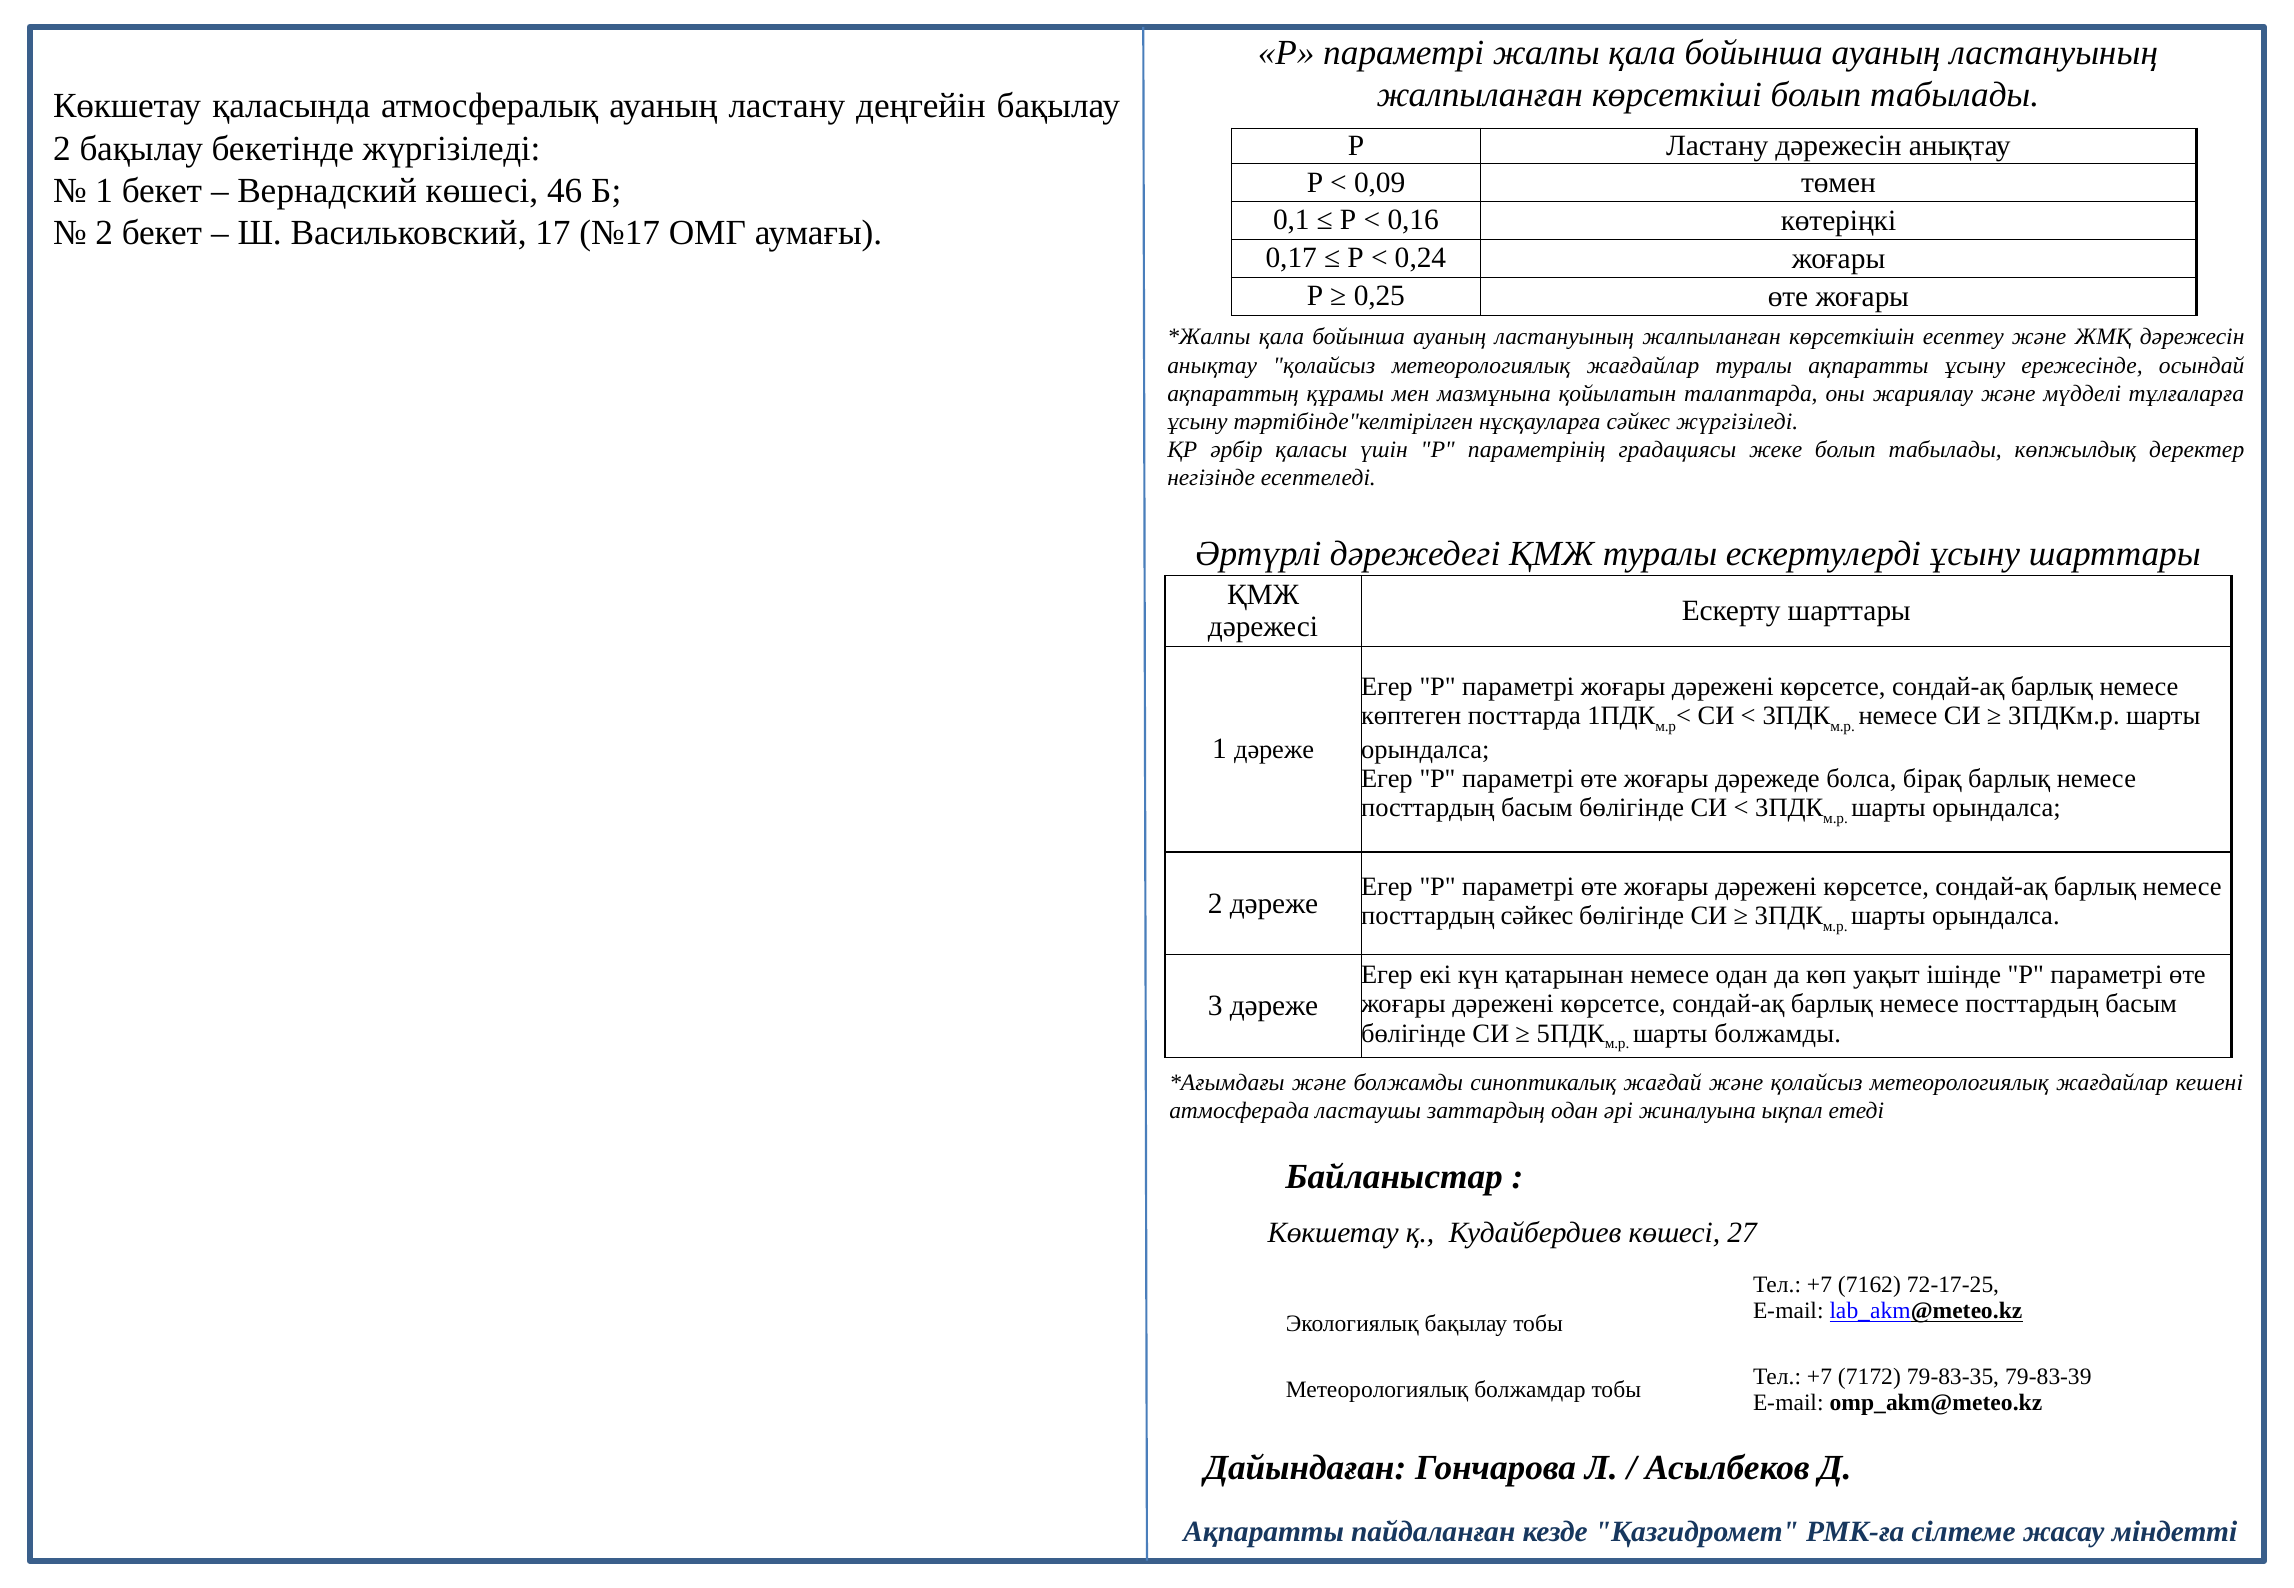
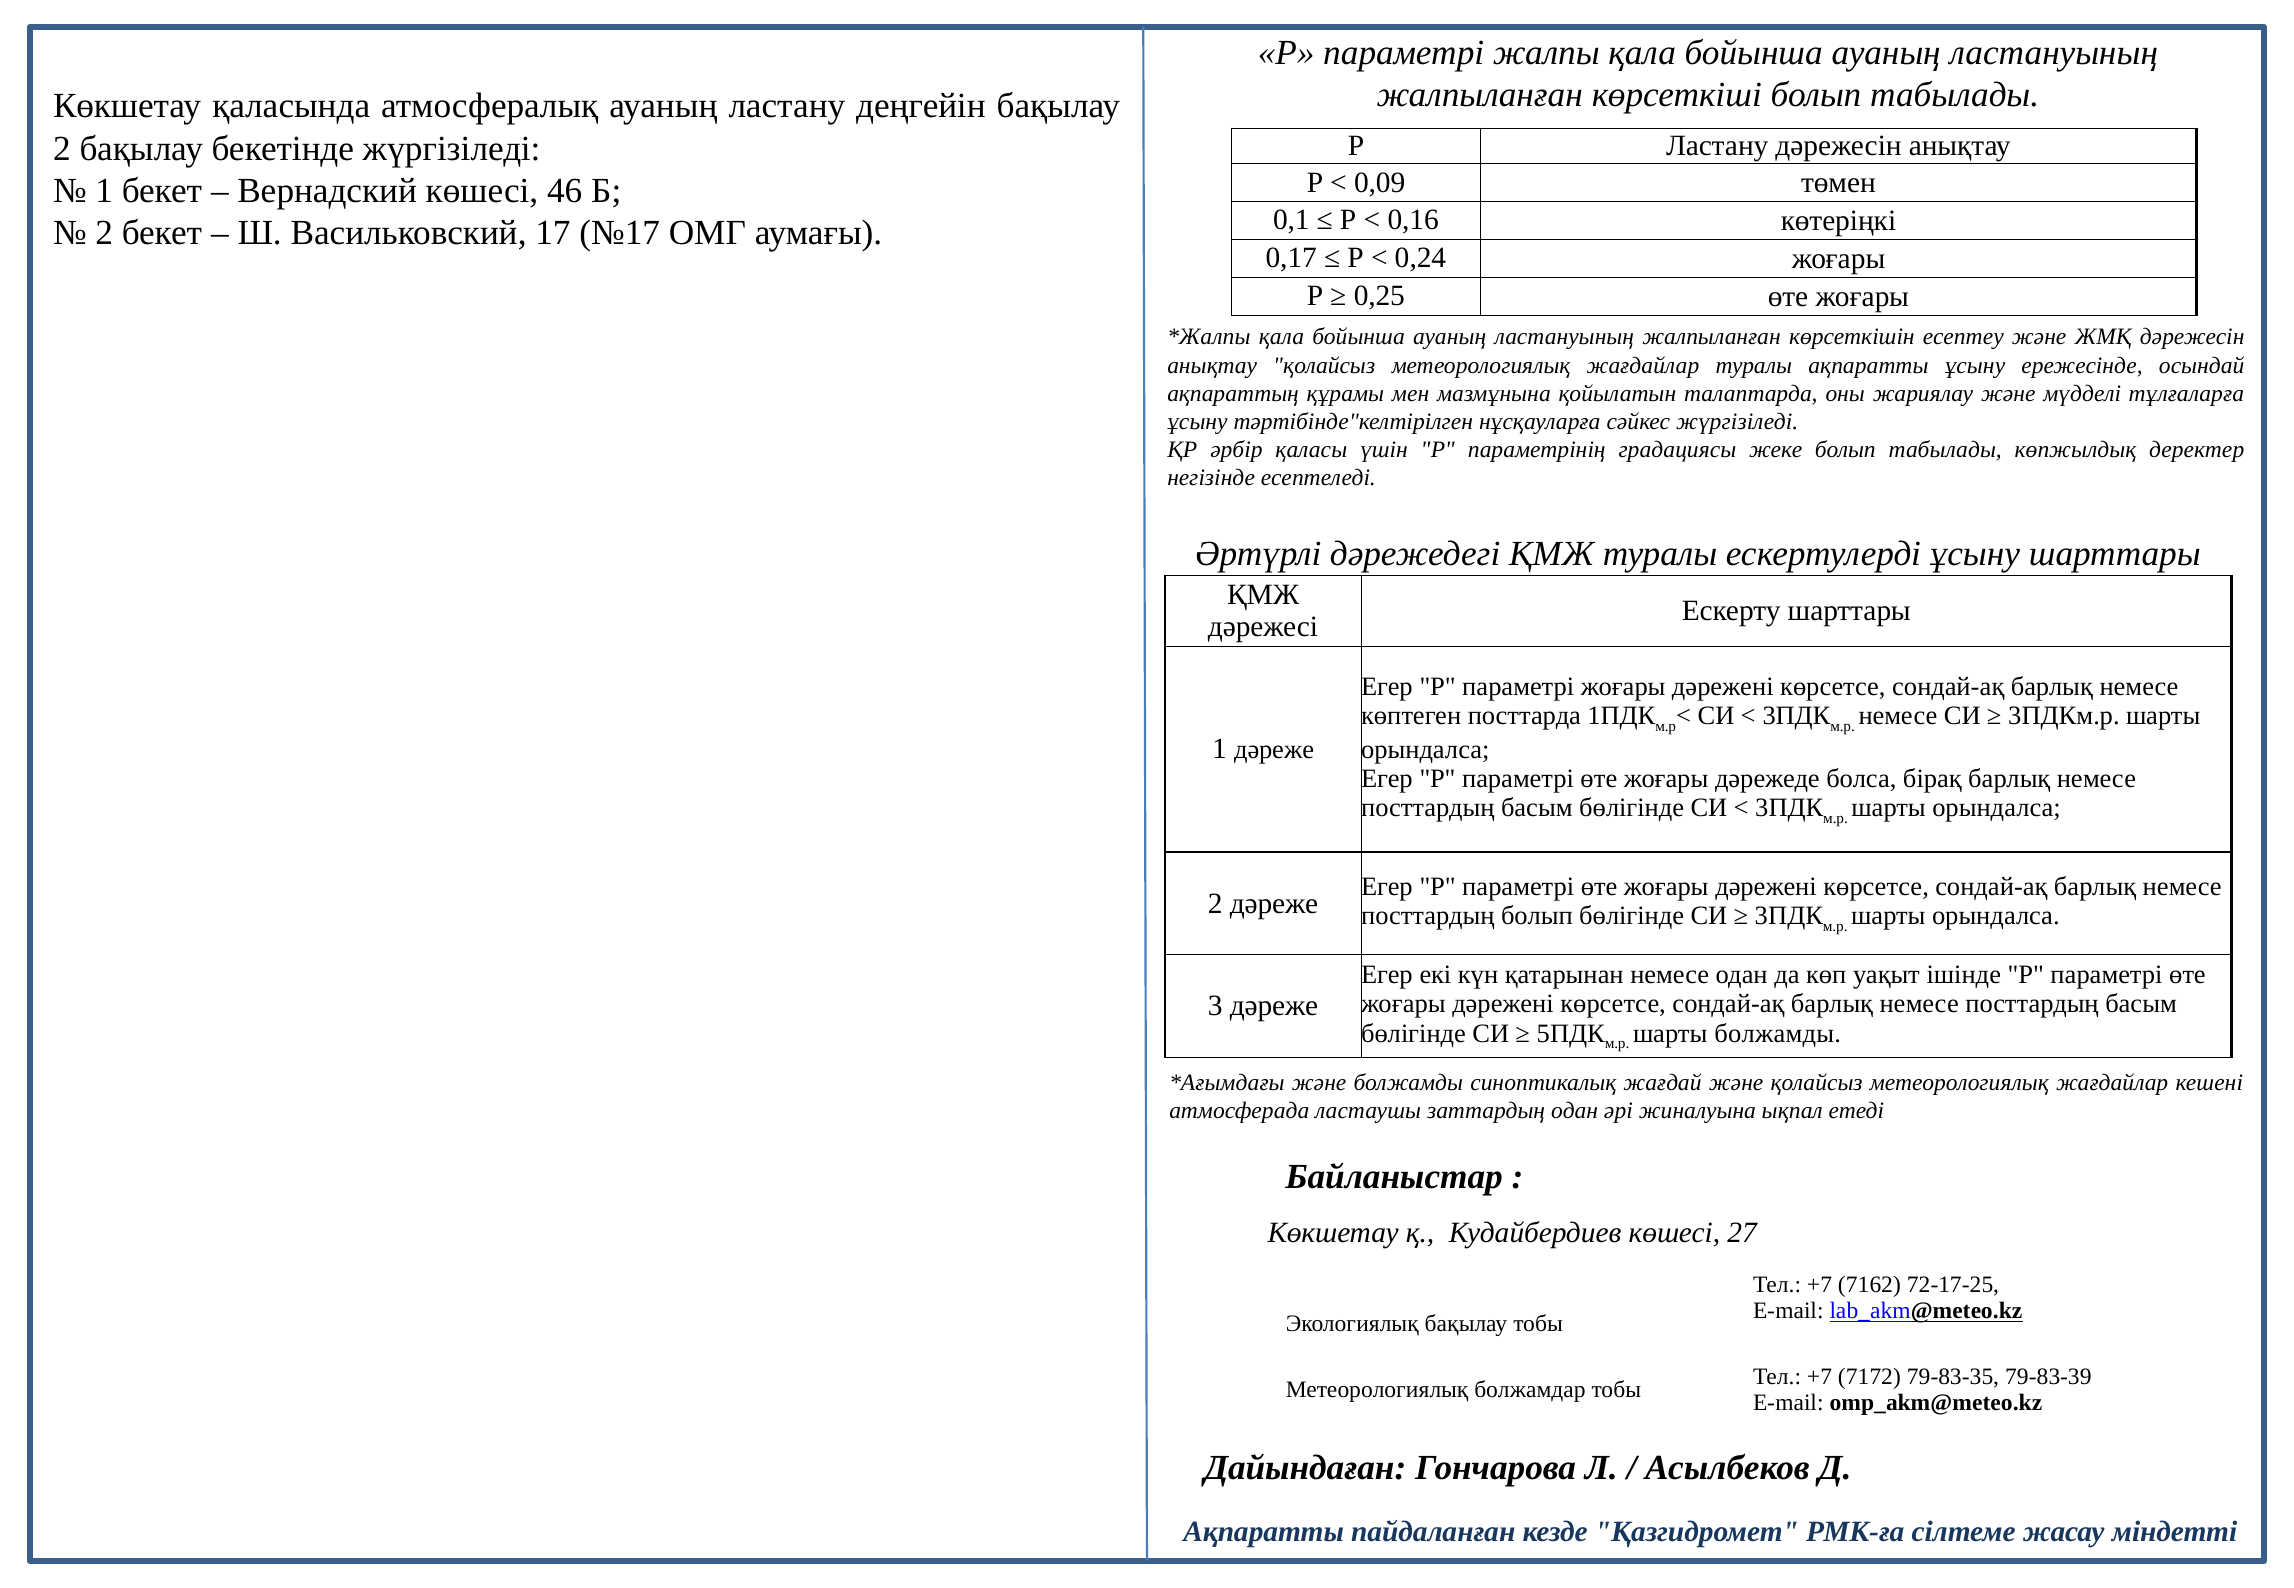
посттардың сәйкес: сәйкес -> болып (1537, 916)
